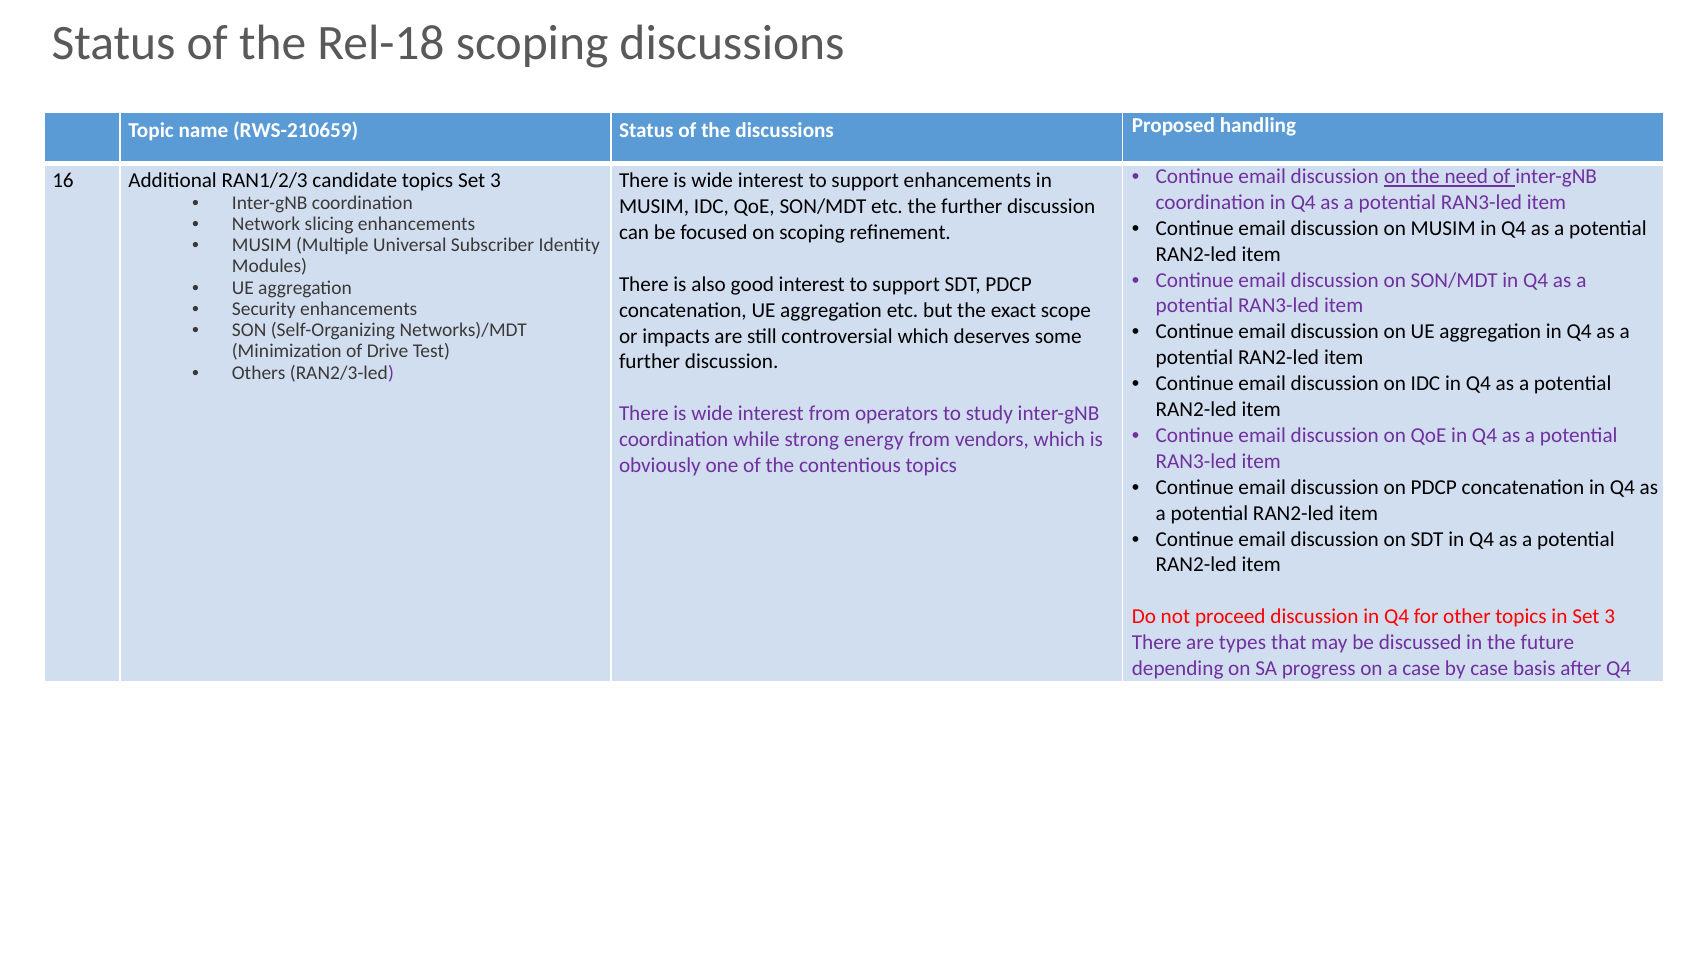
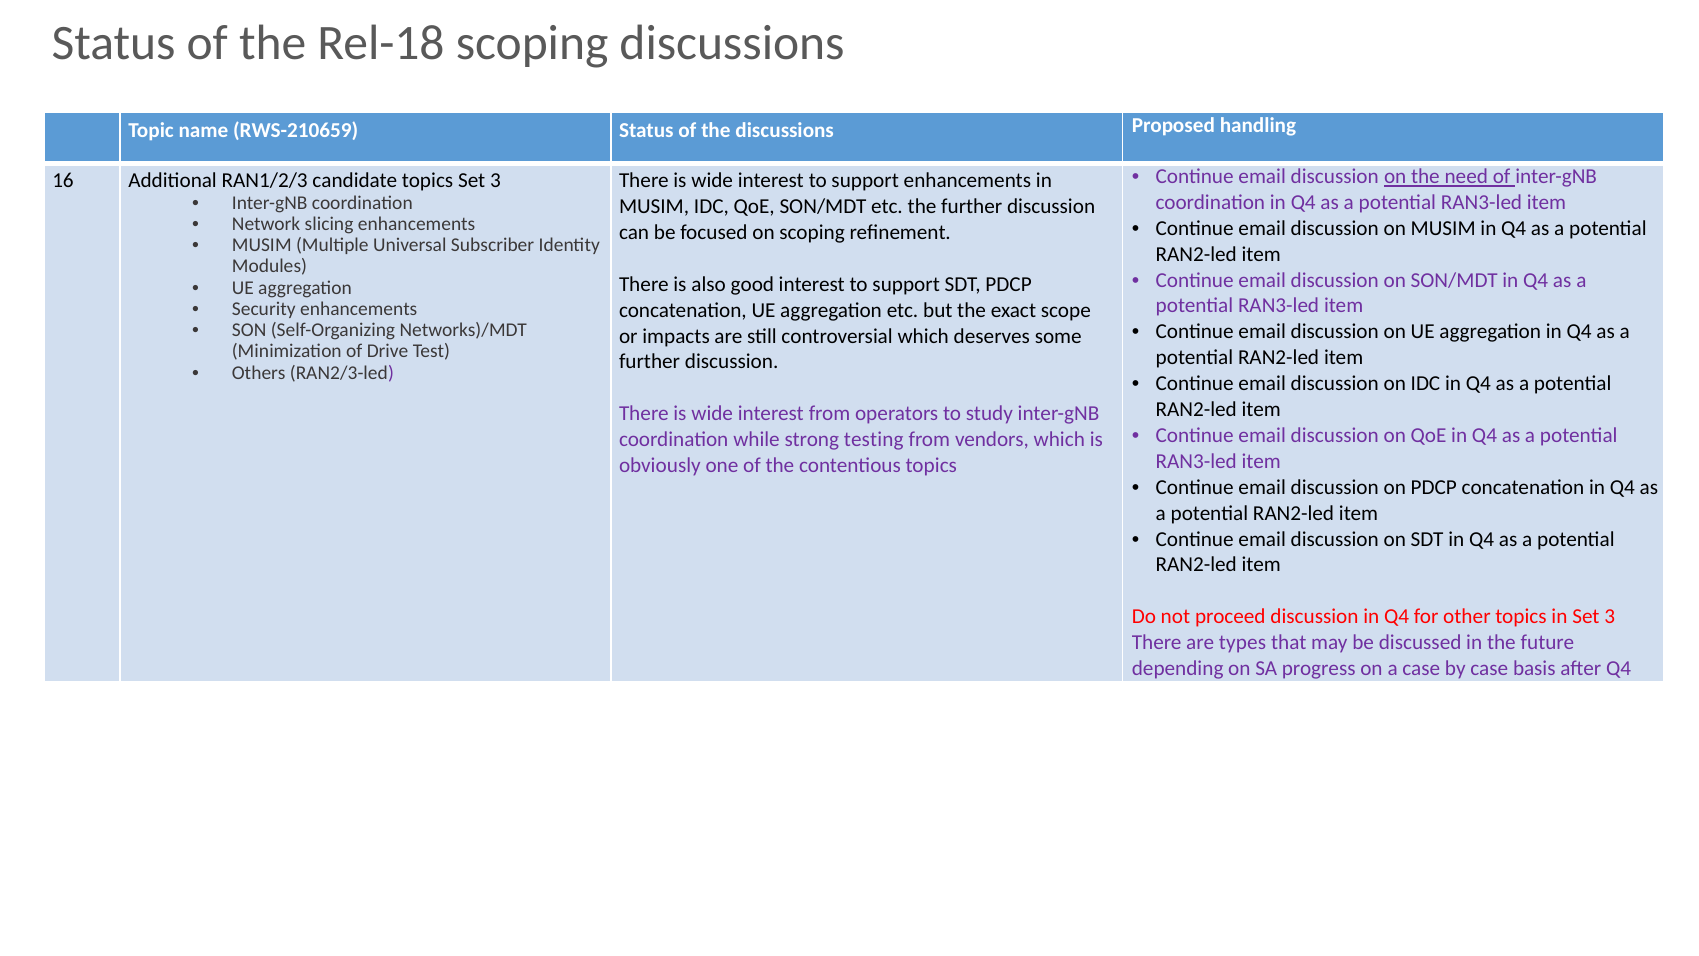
energy: energy -> testing (874, 439)
